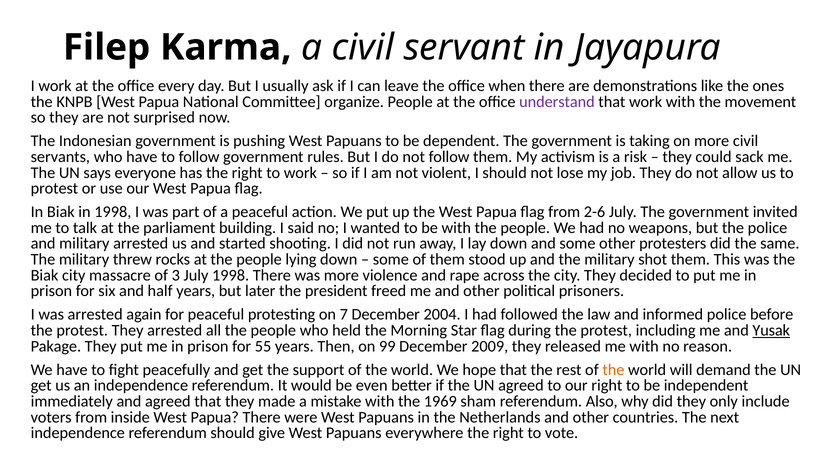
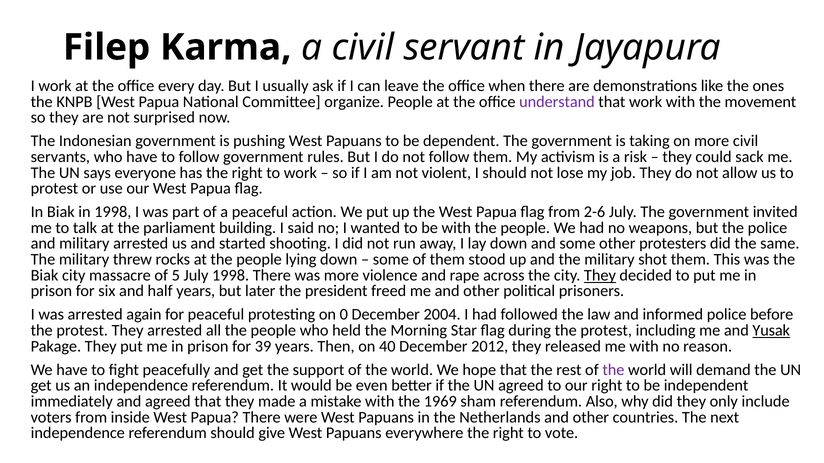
3: 3 -> 5 (176, 276)
They underline: none -> present (600, 276)
7: 7 -> 0 (344, 315)
55: 55 -> 39 (263, 347)
99: 99 -> 40 (387, 347)
2009: 2009 -> 2012 (490, 347)
the colour: orange -> purple (613, 370)
